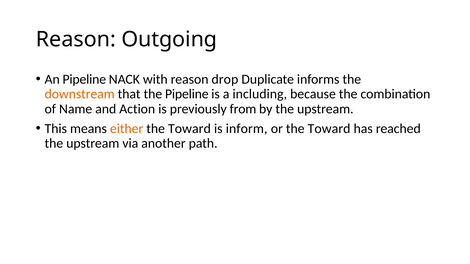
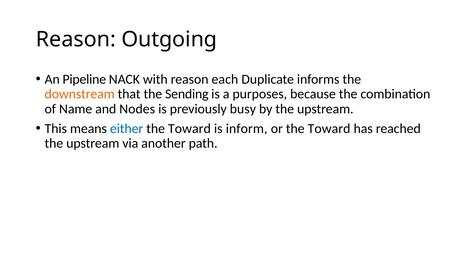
drop: drop -> each (225, 79)
the Pipeline: Pipeline -> Sending (187, 94)
including: including -> purposes (260, 94)
Action: Action -> Nodes (137, 109)
from: from -> busy (243, 109)
either colour: orange -> blue (127, 129)
